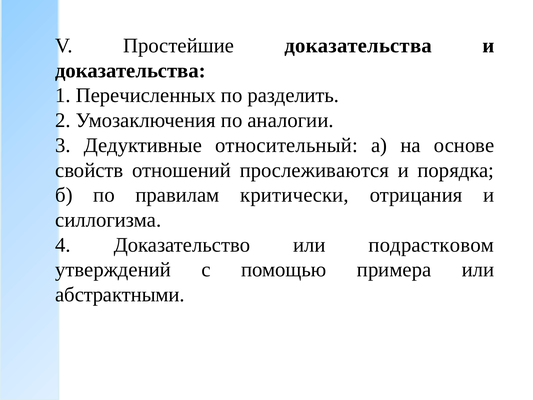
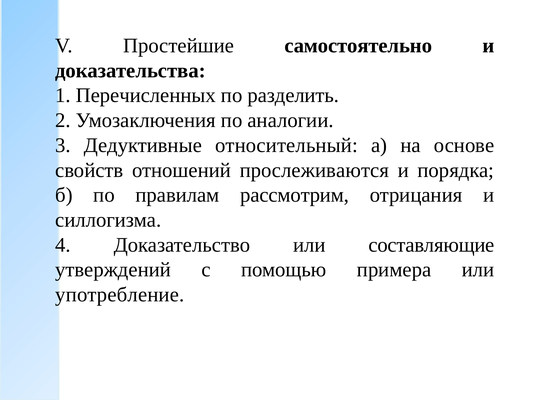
Простейшие доказательства: доказательства -> самостоятельно (358, 46)
критически: критически -> рассмотрим (295, 195)
подрастковом: подрастковом -> составляющие (431, 245)
абстрактными: абстрактными -> употребление (120, 295)
